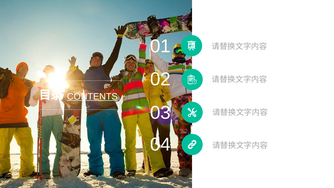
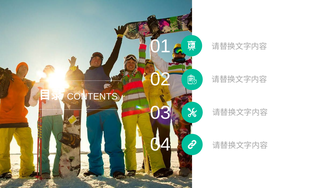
CONTENTS underline: present -> none (92, 97)
